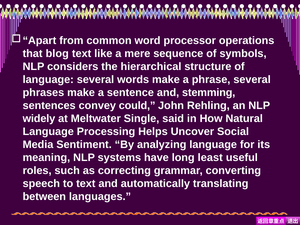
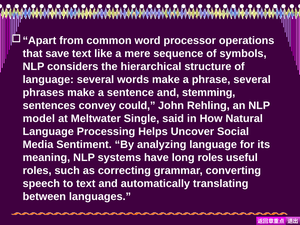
blog: blog -> save (57, 54)
widely: widely -> model (39, 119)
long least: least -> roles (210, 158)
